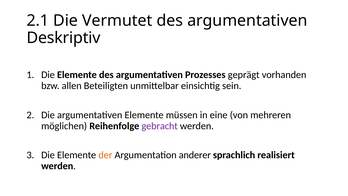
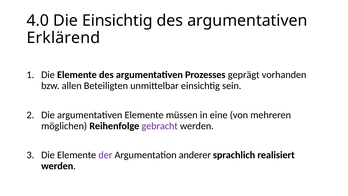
2.1: 2.1 -> 4.0 (38, 21)
Die Vermutet: Vermutet -> Einsichtig (117, 21)
Deskriptiv: Deskriptiv -> Erklärend (63, 38)
der colour: orange -> purple (105, 155)
